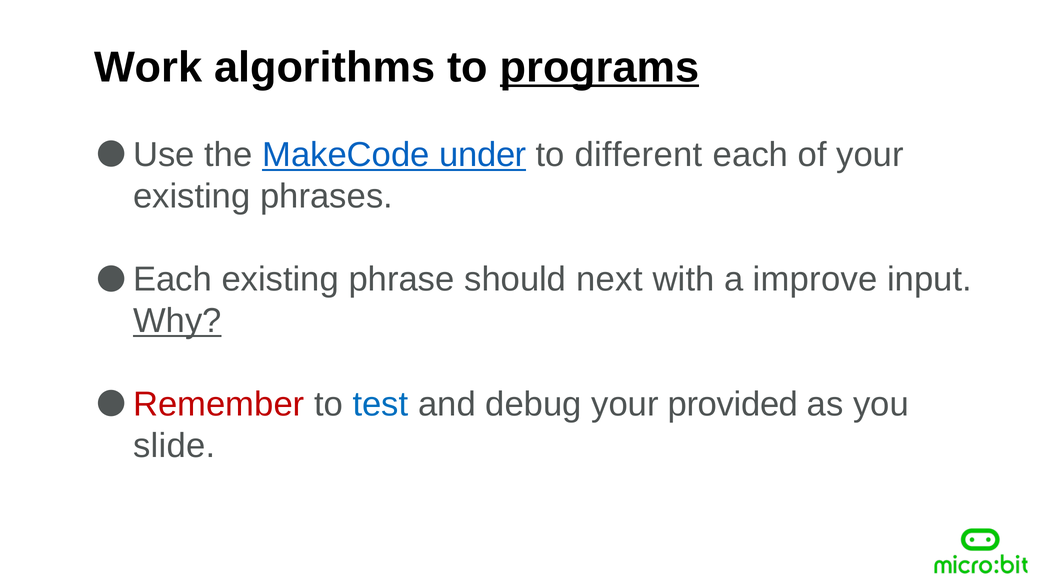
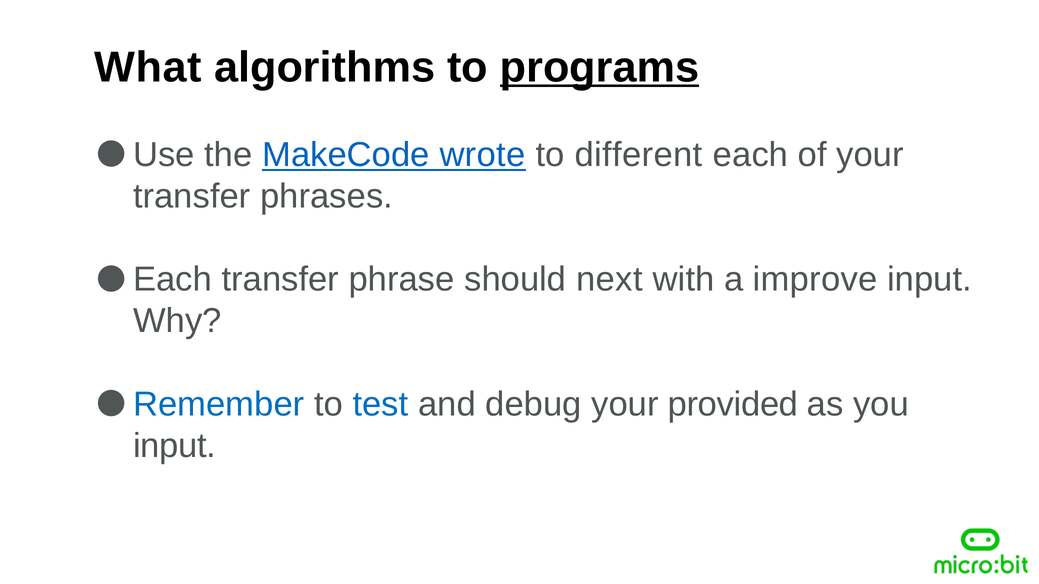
Work: Work -> What (148, 67)
under: under -> wrote (483, 155)
existing: existing -> transfer (192, 197)
Each existing: existing -> transfer (280, 280)
Why underline: present -> none (177, 321)
Remember colour: red -> blue (219, 404)
slide: slide -> input (175, 446)
